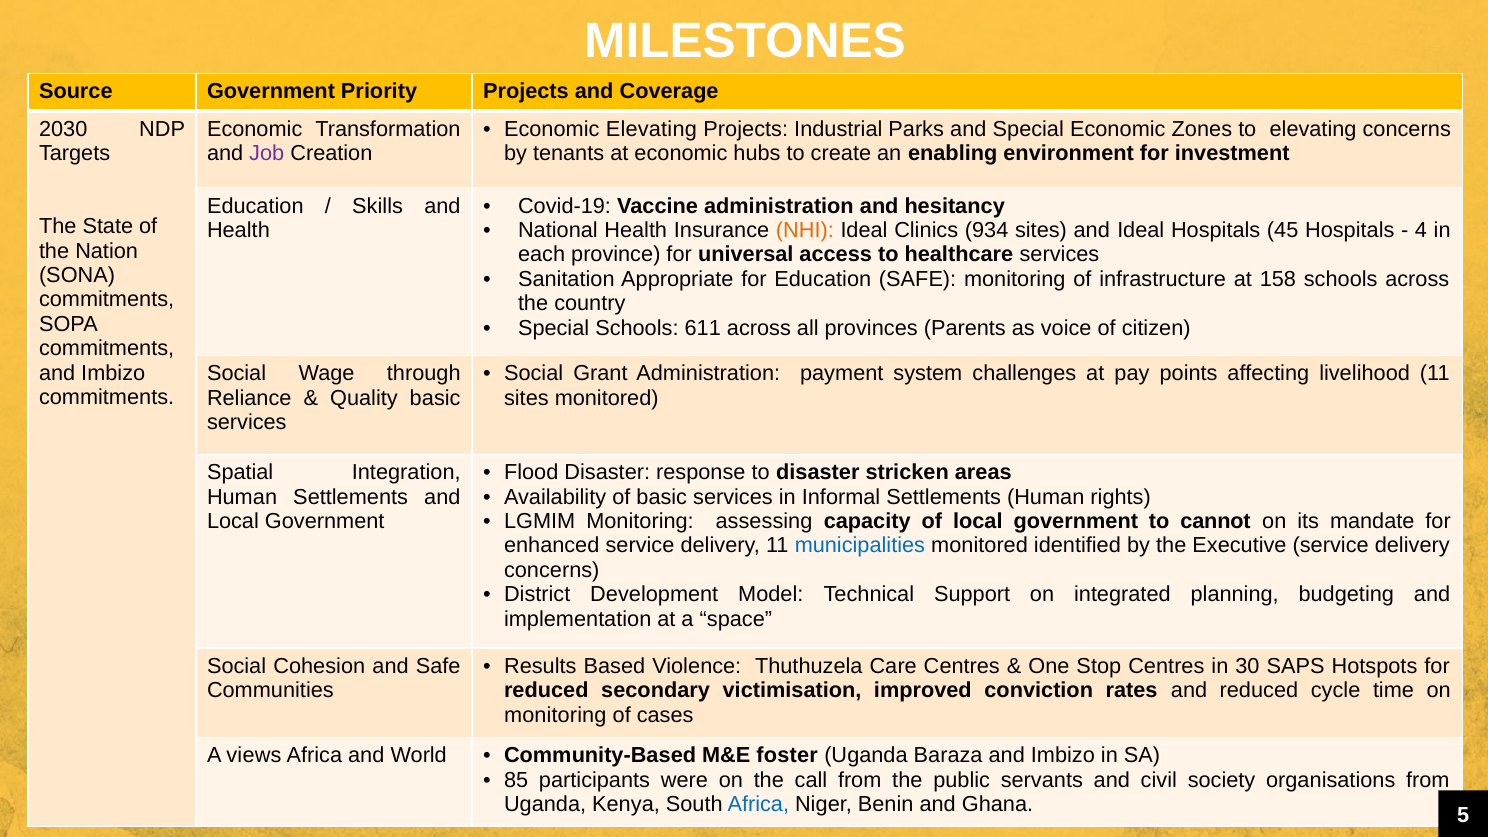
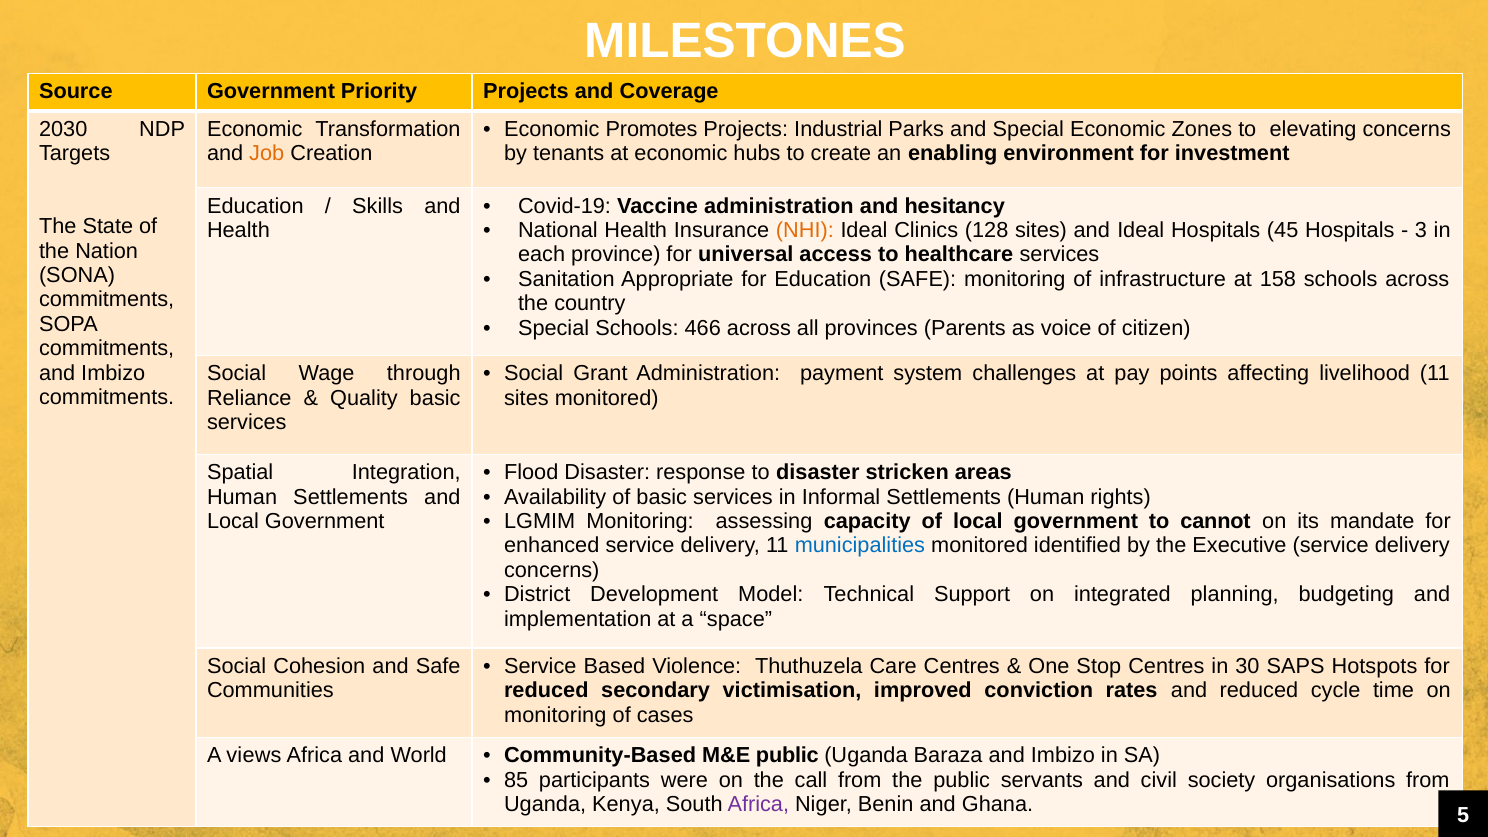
Economic Elevating: Elevating -> Promotes (652, 129)
Job colour: purple -> orange (267, 153)
934: 934 -> 128 (987, 230)
4: 4 -> 3 (1421, 230)
611: 611 -> 466 (703, 328)
Results: Results -> Service (540, 666)
M&E foster: foster -> public (787, 755)
Africa colour: blue -> purple (758, 804)
